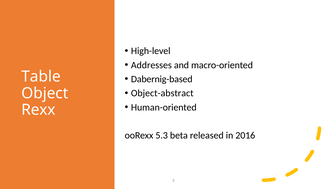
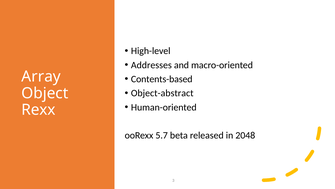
Table: Table -> Array (41, 76)
Dabernig-based: Dabernig-based -> Contents-based (162, 79)
5.3: 5.3 -> 5.7 (162, 135)
2016: 2016 -> 2048 (245, 135)
